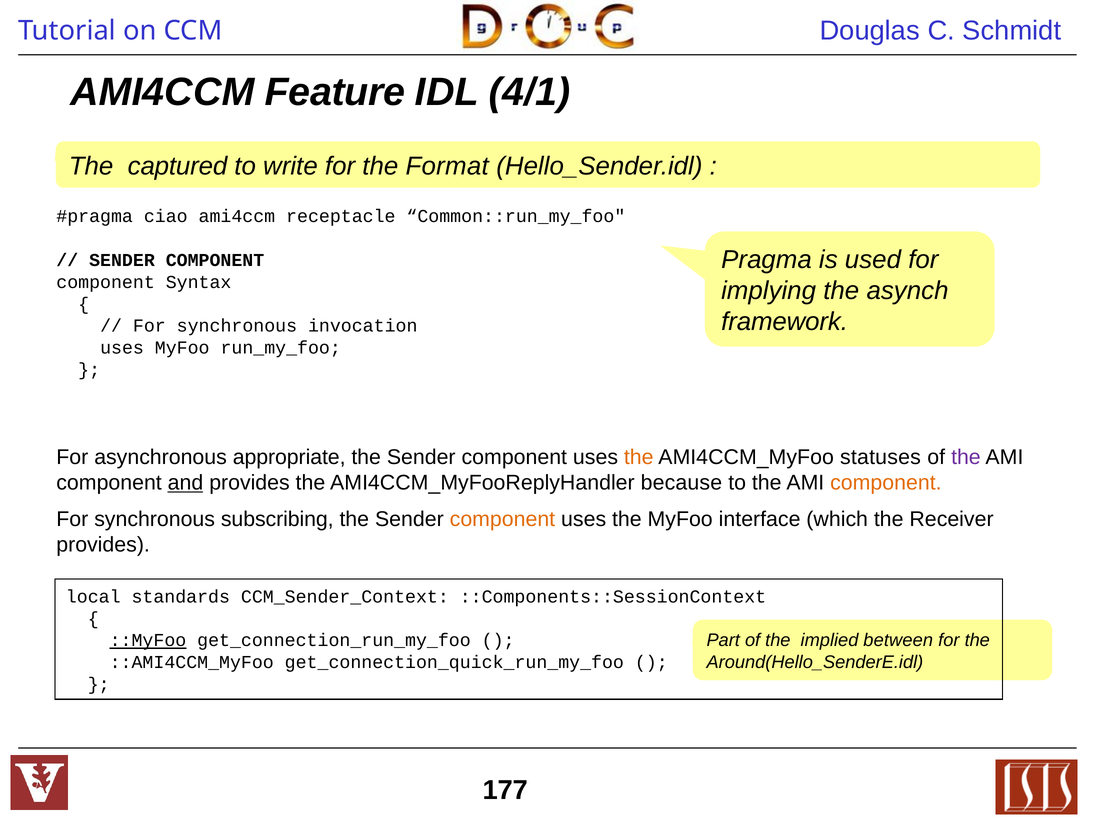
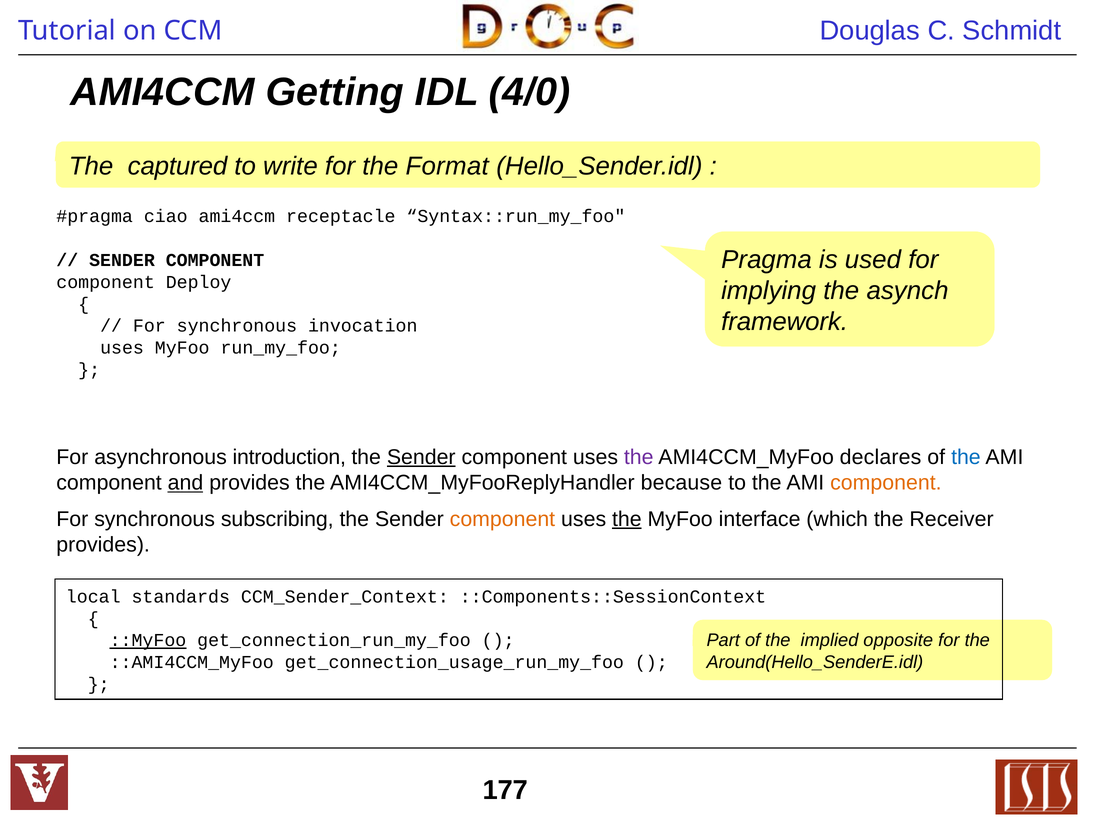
Feature: Feature -> Getting (335, 92)
4/1: 4/1 -> 4/0 (530, 92)
Common::run_my_foo: Common::run_my_foo -> Syntax::run_my_foo (516, 217)
Syntax: Syntax -> Deploy (199, 282)
appropriate: appropriate -> introduction (289, 457)
Sender underline: none -> present (421, 457)
the colour: orange -> purple (639, 457)
statuses: statuses -> declares (881, 457)
the colour: purple -> blue (966, 457)
the underline: none -> present (627, 519)
between: between -> opposite (898, 640)
get_connection_quick_run_my_foo: get_connection_quick_run_my_foo -> get_connection_usage_run_my_foo (454, 662)
